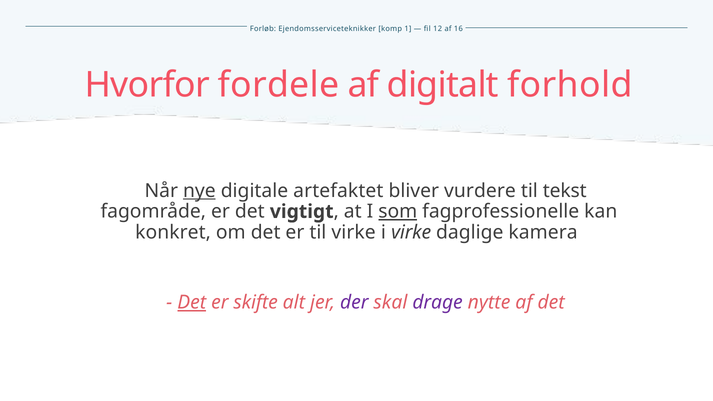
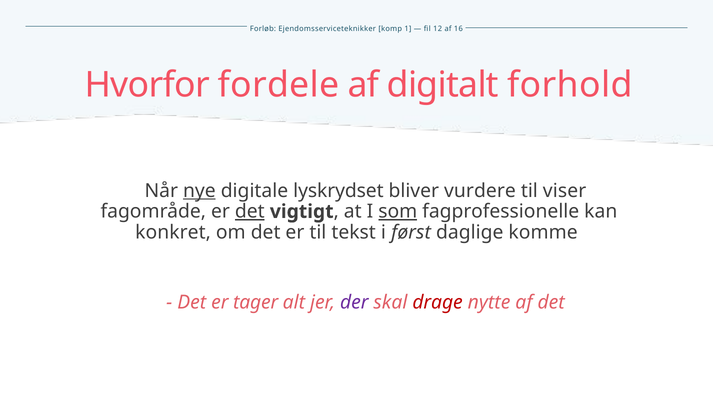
artefaktet: artefaktet -> lyskrydset (338, 191)
tekst: tekst -> viser (565, 191)
det underline: none -> present (250, 212)
til virke: virke -> tekst (354, 232)
i virke: virke -> først (411, 232)
kamera: kamera -> komme (543, 232)
Det underline: present -> none (192, 303)
skifte: skifte -> tager (256, 303)
drage colour: purple -> red (438, 303)
